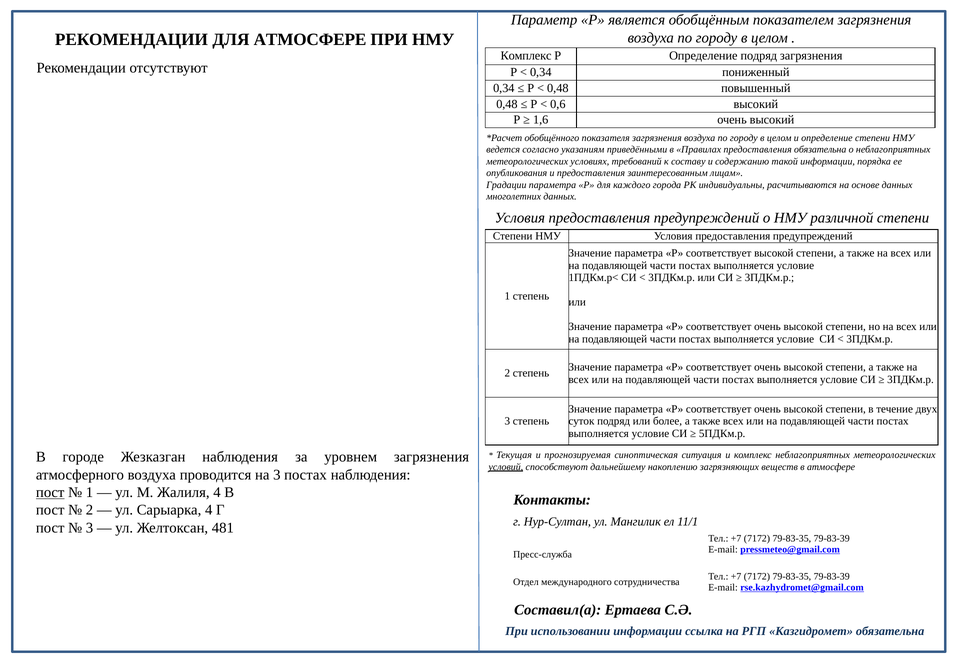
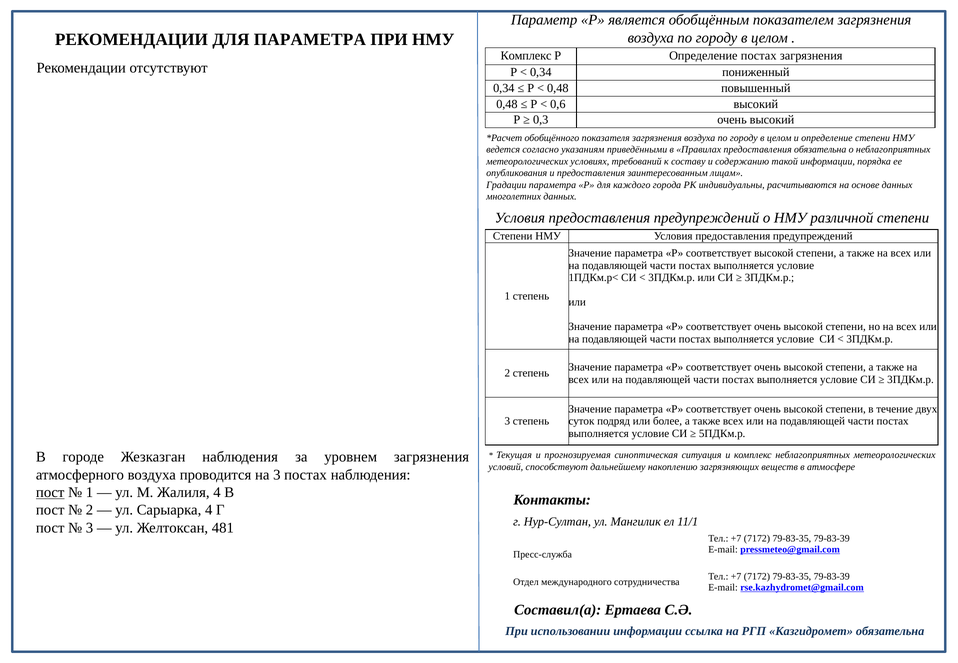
ДЛЯ АТМОСФЕРЕ: АТМОСФЕРЕ -> ПАРАМЕТРА (310, 40)
Определение подряд: подряд -> постах (759, 56)
1,6: 1,6 -> 0,3 (541, 120)
условий underline: present -> none (506, 467)
